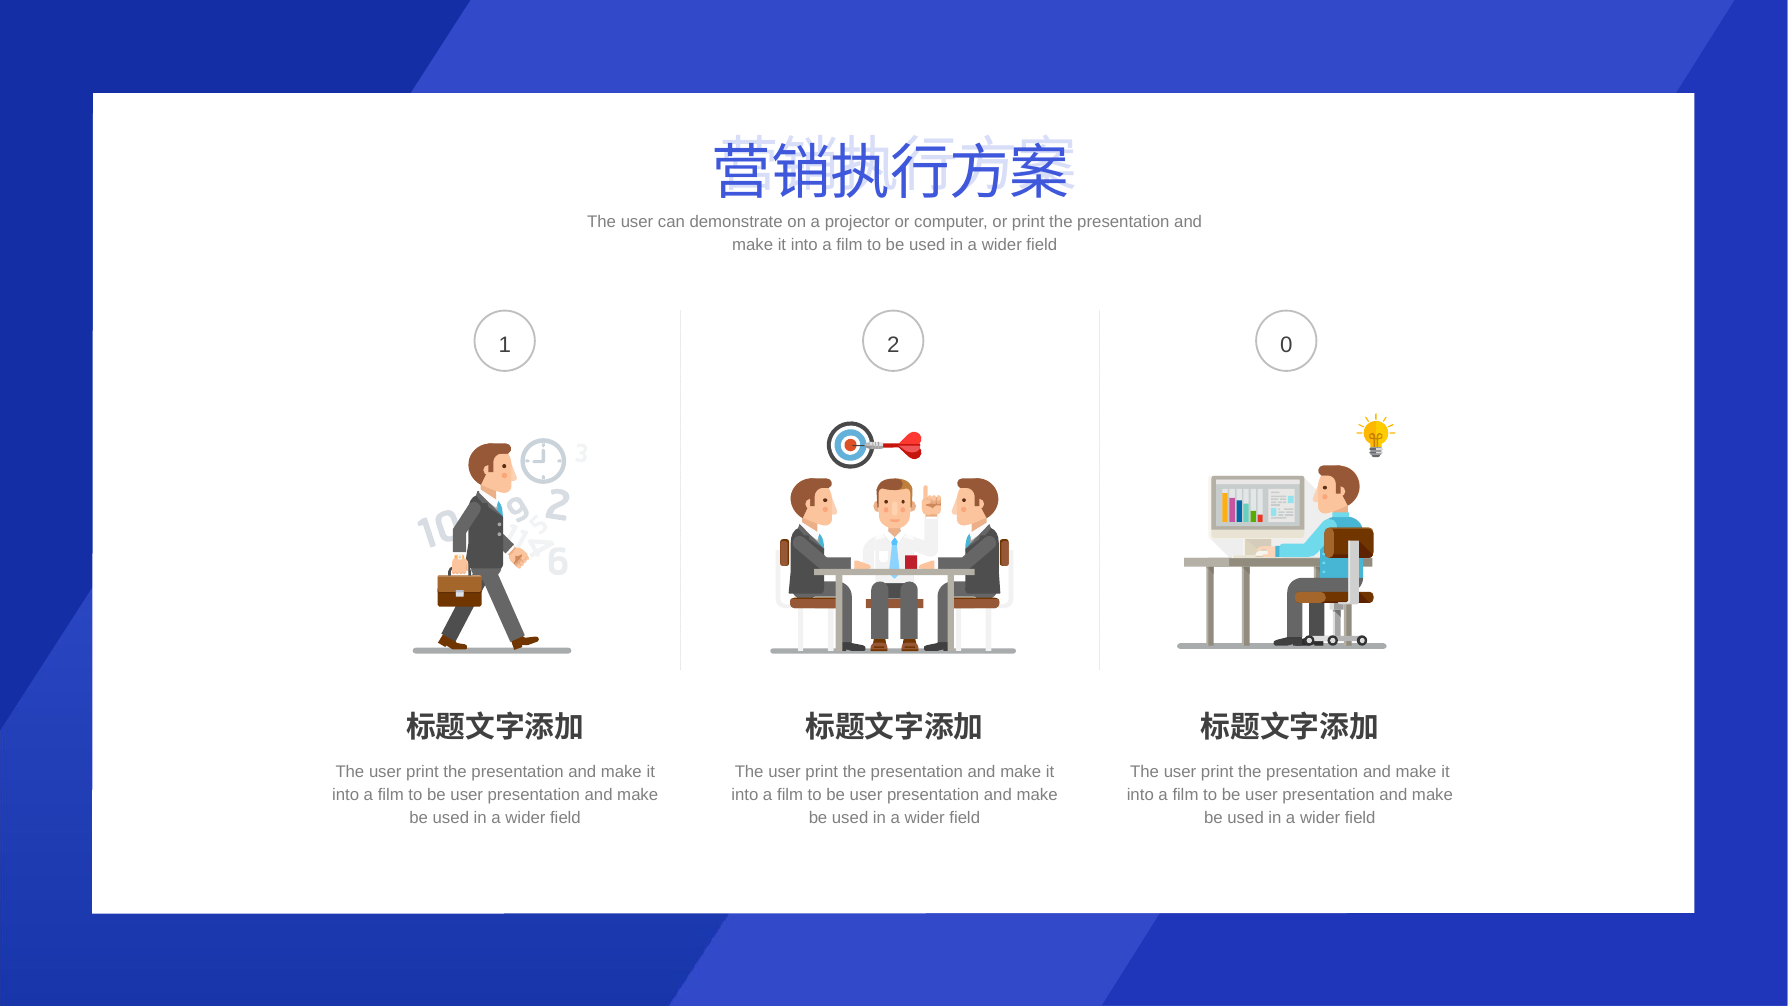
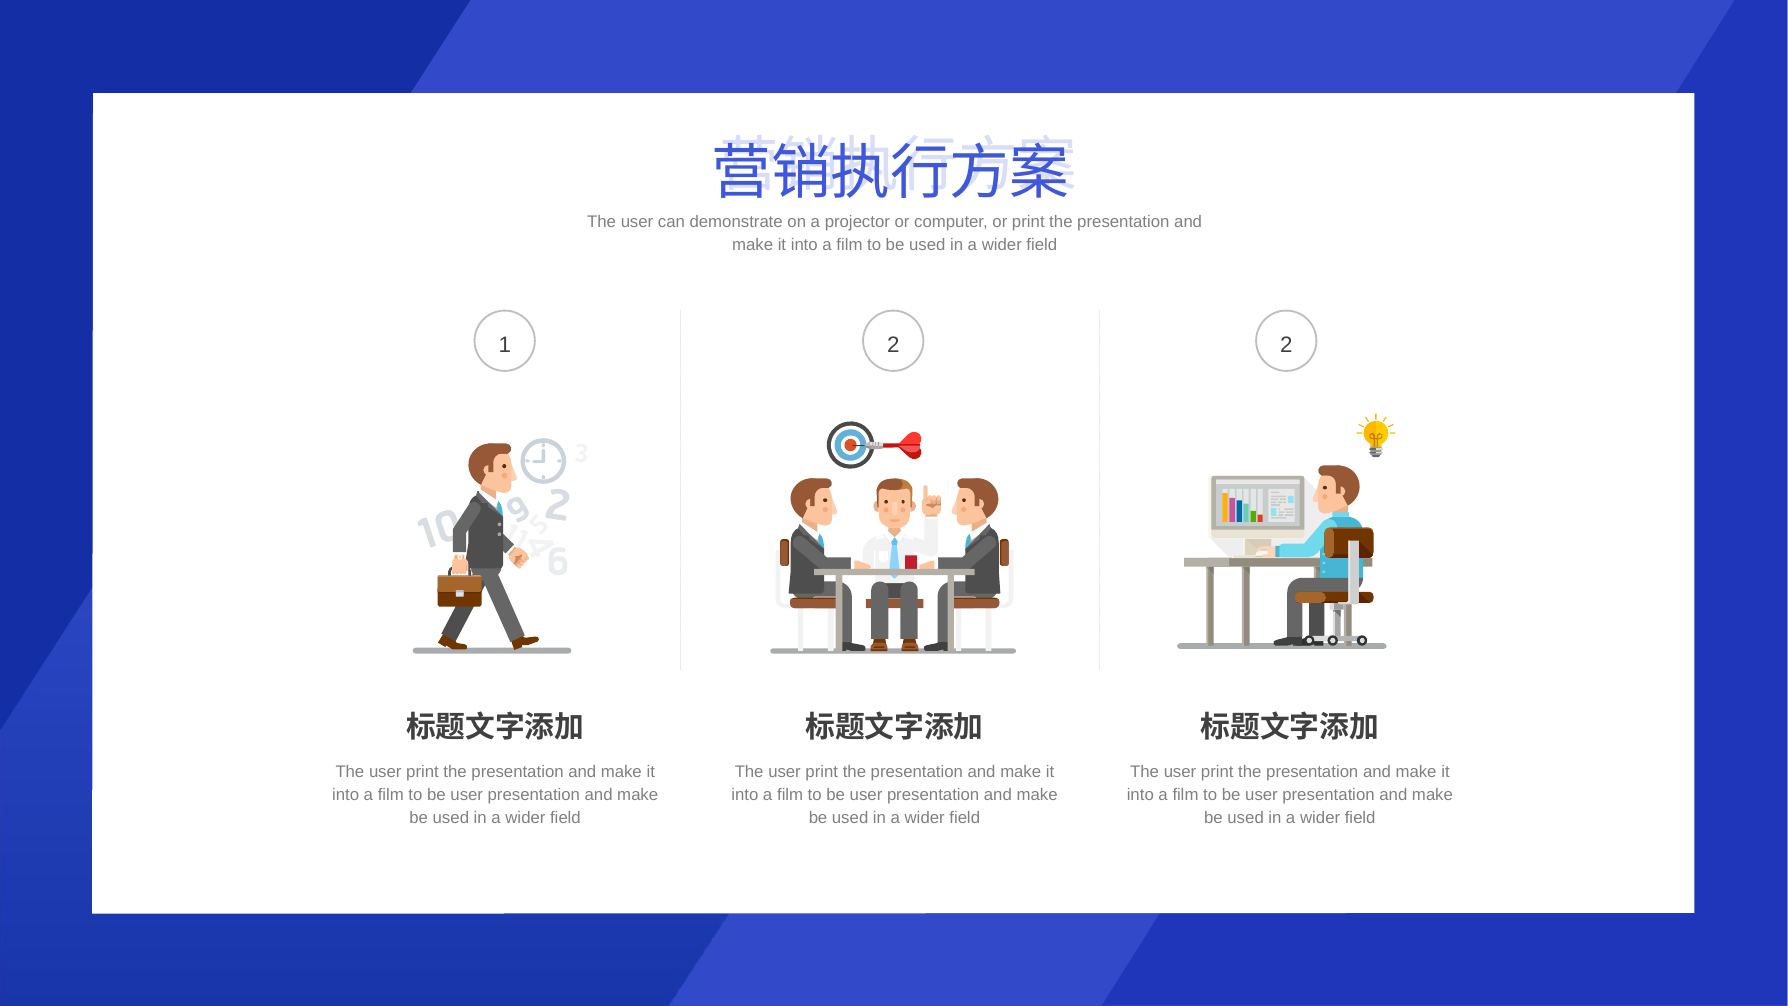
2 0: 0 -> 2 (1286, 345)
